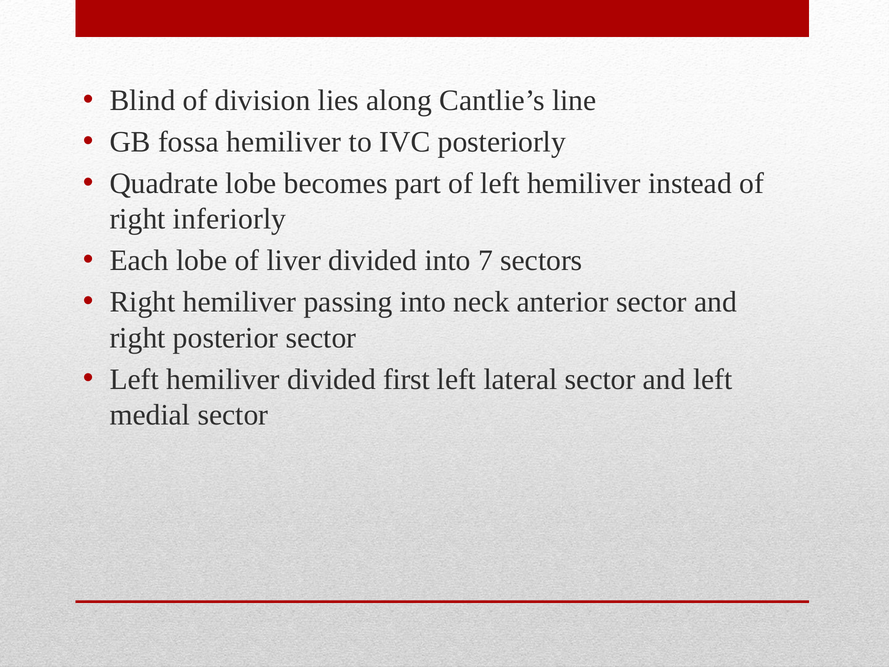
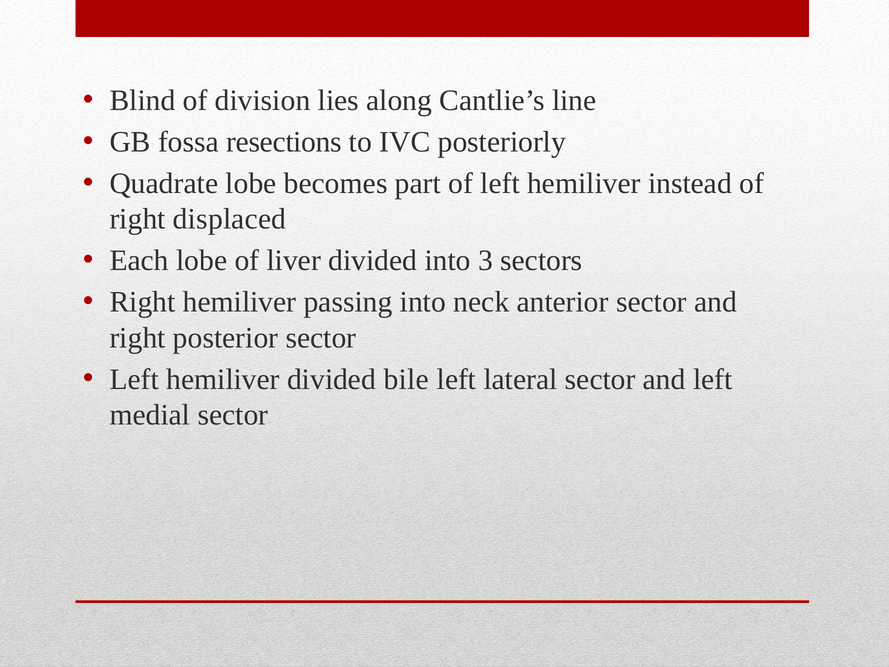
fossa hemiliver: hemiliver -> resections (284, 142)
inferiorly: inferiorly -> displaced (230, 219)
7: 7 -> 3 (485, 261)
first: first -> bile (406, 379)
